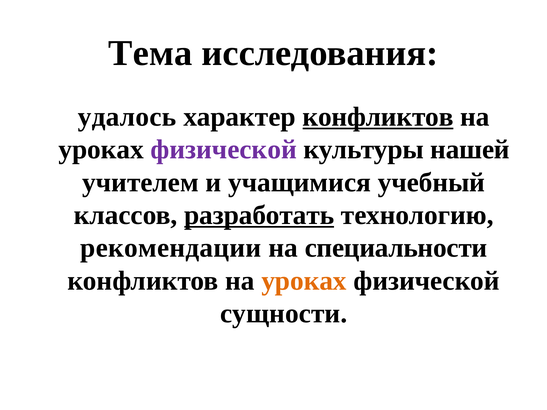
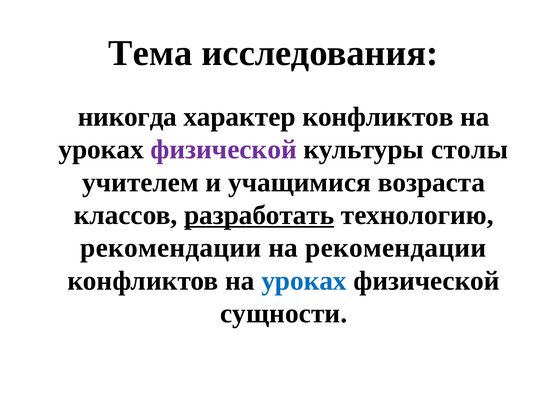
удалось: удалось -> никогда (127, 117)
конфликтов underline: present -> none (378, 117)
нашей: нашей -> столы (470, 150)
учебный: учебный -> возраста (431, 182)
на специальности: специальности -> рекомендации (396, 248)
уроках colour: orange -> blue (304, 281)
